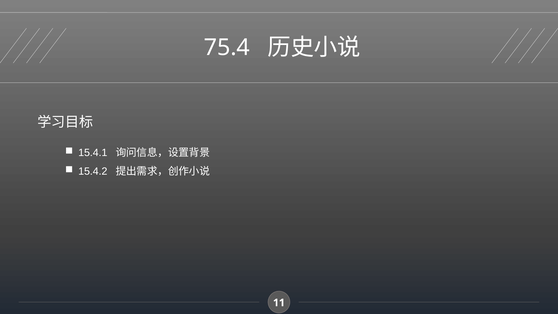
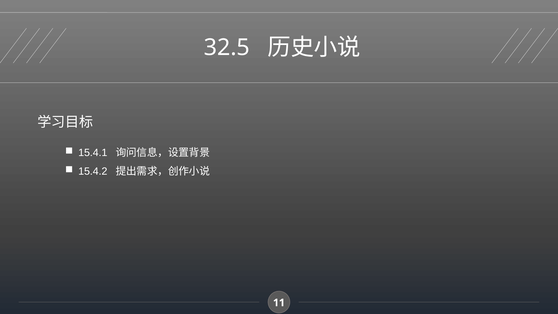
75.4: 75.4 -> 32.5 (227, 48)
